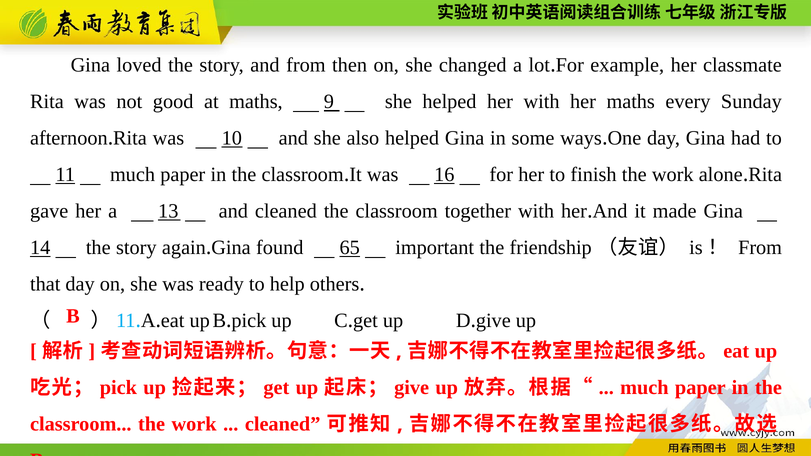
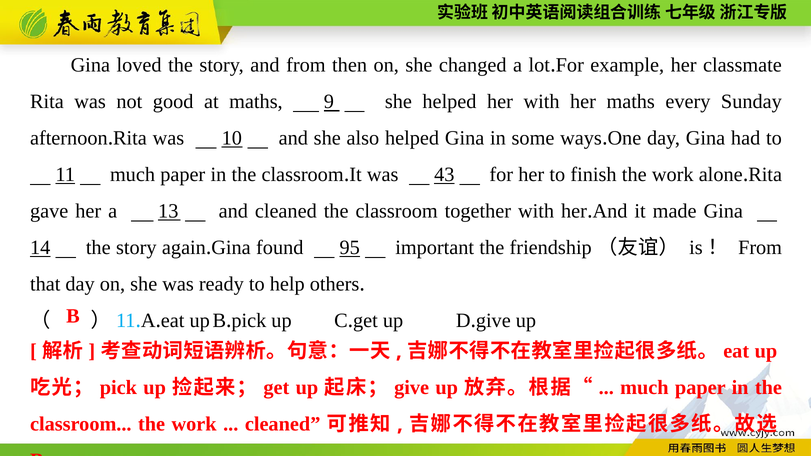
16: 16 -> 43 (444, 175)
65: 65 -> 95 (350, 248)
